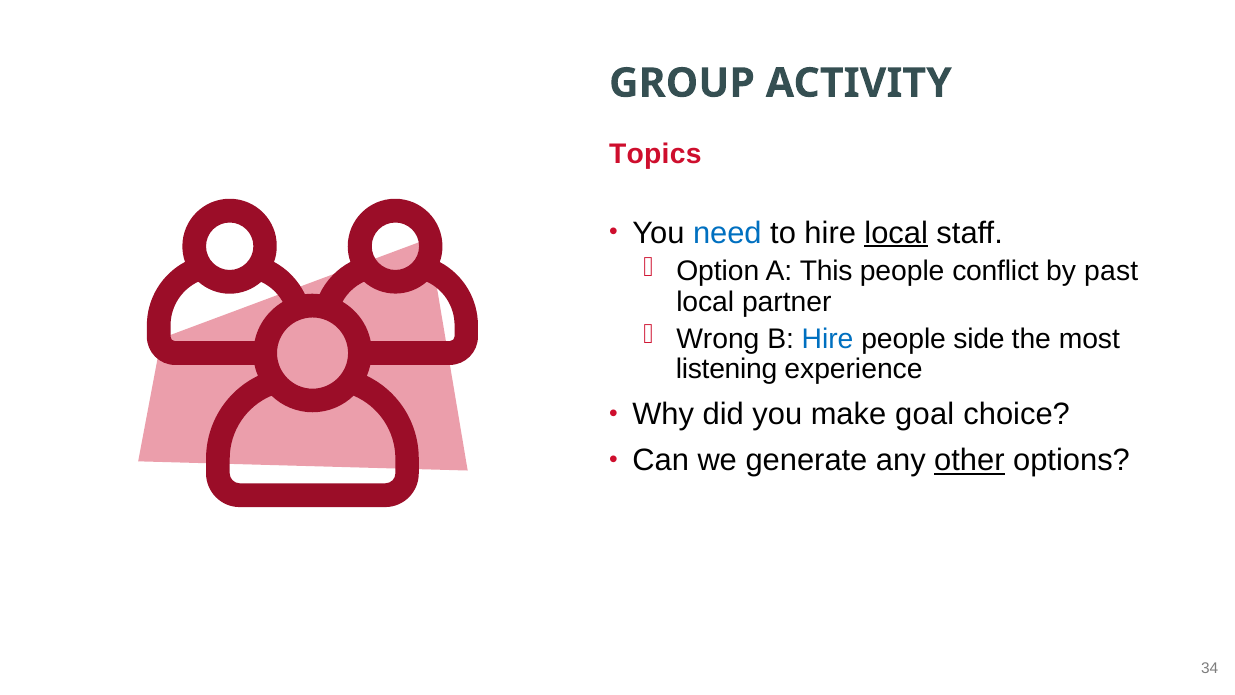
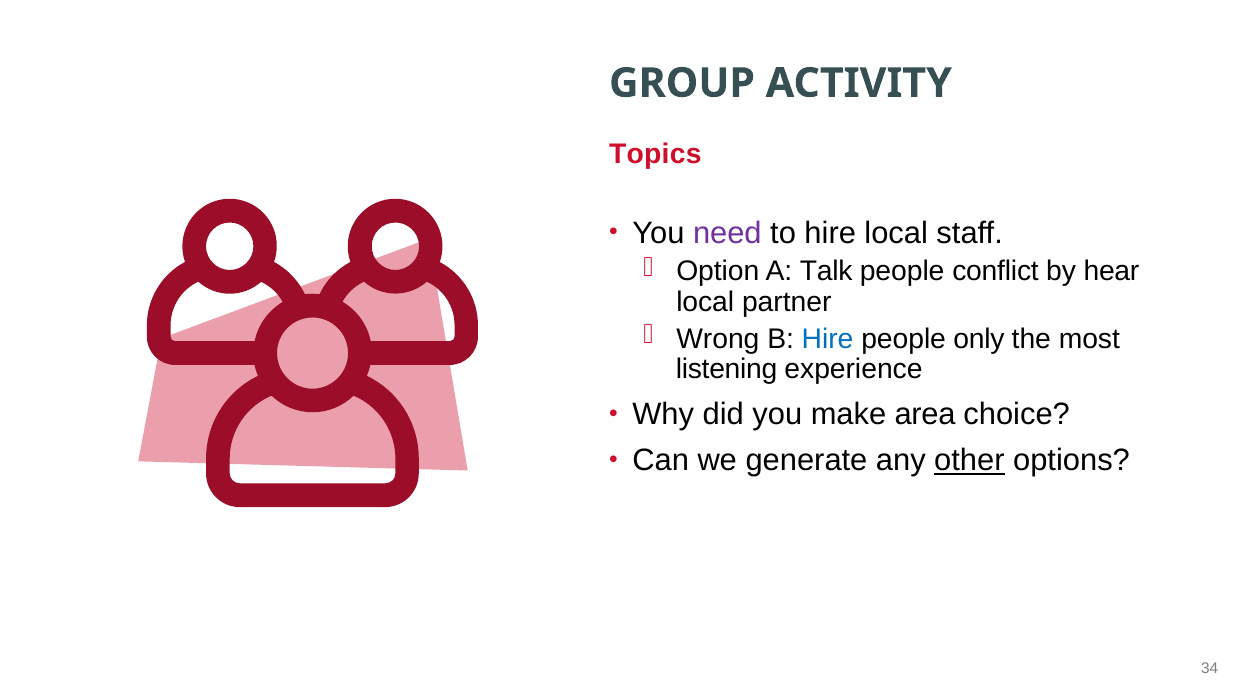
need colour: blue -> purple (727, 233)
local underline: present -> none (896, 233)
This: This -> Talk (826, 271)
past: past -> hear (1111, 271)
side: side -> only (979, 339)
goal: goal -> area (925, 414)
